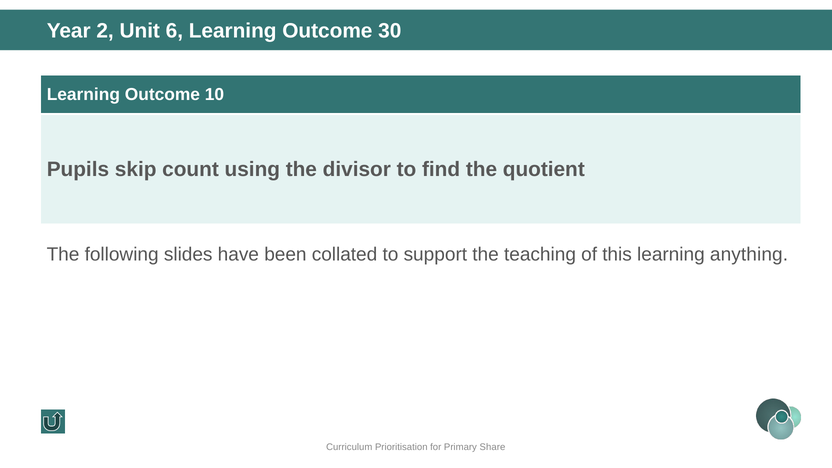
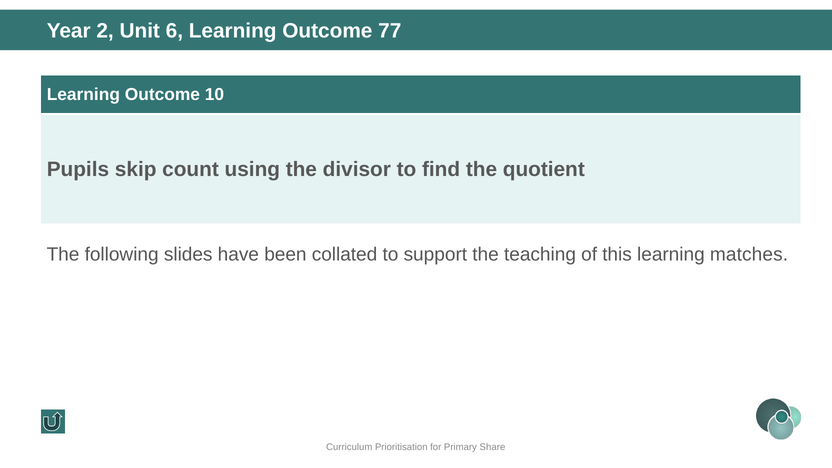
30: 30 -> 77 (390, 31)
anything: anything -> matches (749, 254)
